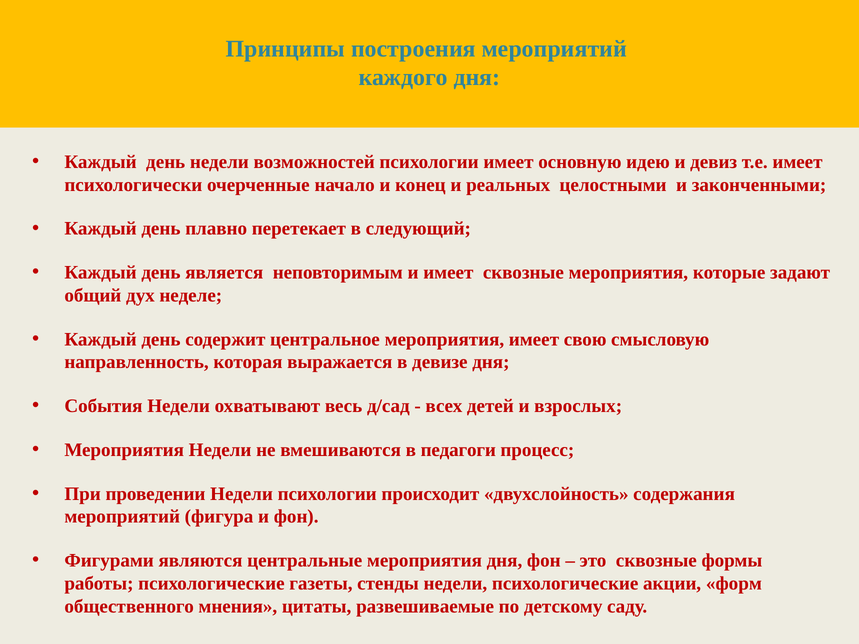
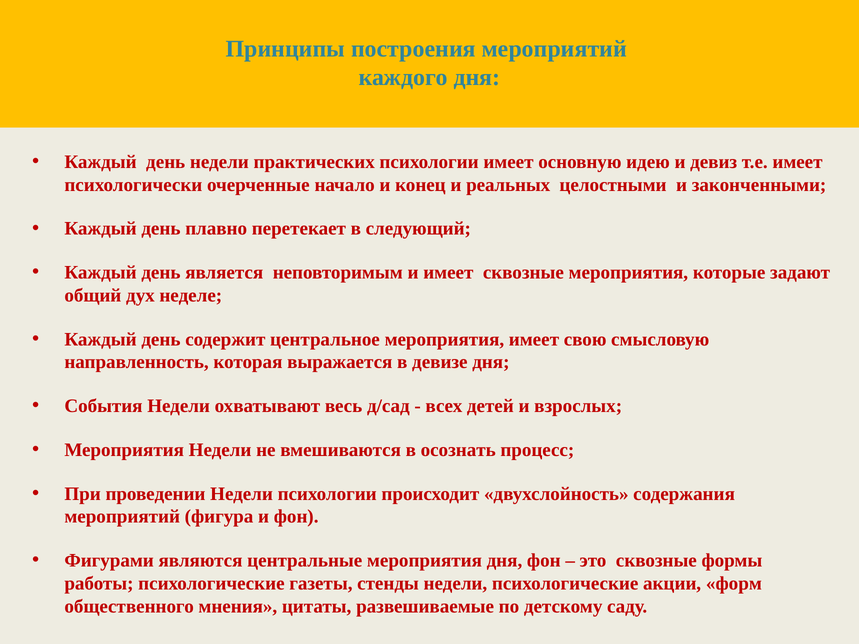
возможностей: возможностей -> практических (314, 162)
педагоги: педагоги -> осознать (458, 450)
